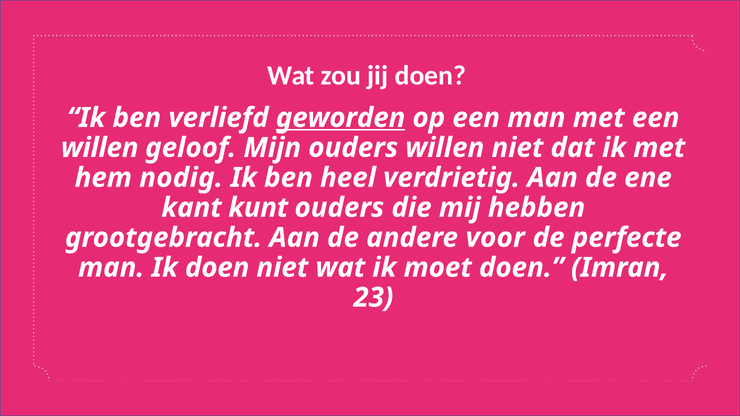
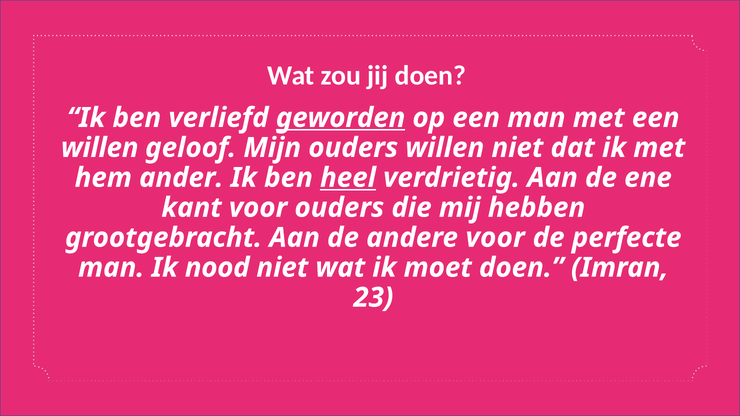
nodig: nodig -> ander (181, 178)
heel underline: none -> present (348, 178)
kant kunt: kunt -> voor (258, 208)
Ik doen: doen -> nood (217, 268)
